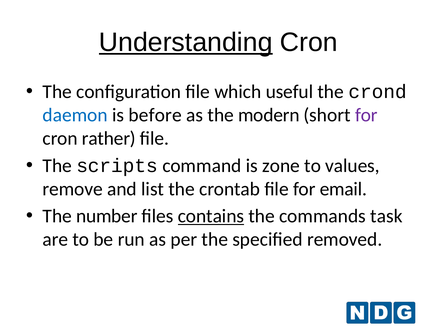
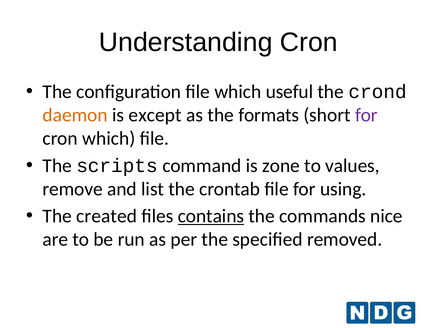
Understanding underline: present -> none (186, 42)
daemon colour: blue -> orange (75, 115)
before: before -> except (155, 115)
modern: modern -> formats (269, 115)
cron rather: rather -> which (109, 138)
email: email -> using (343, 189)
number: number -> created (107, 216)
task: task -> nice (386, 216)
